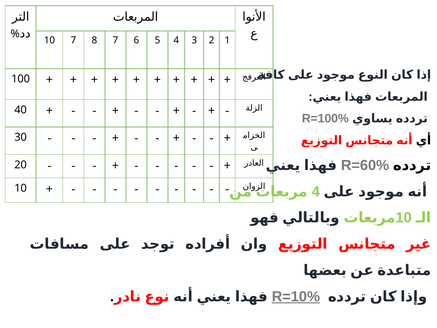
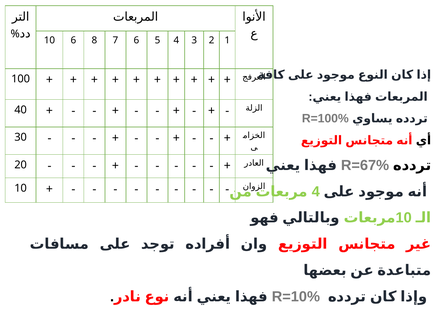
10 7: 7 -> 6 (73, 40)
R=60%: R=60% -> R=67% (365, 165)
R=10% underline: present -> none (296, 296)
